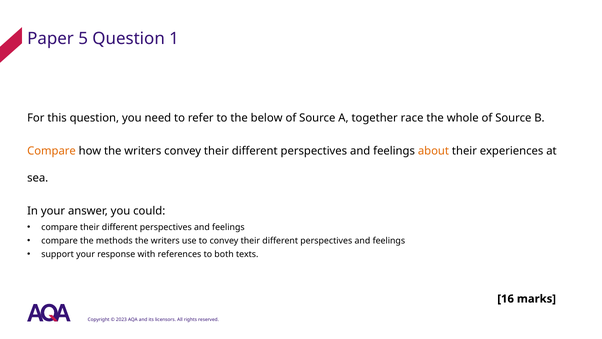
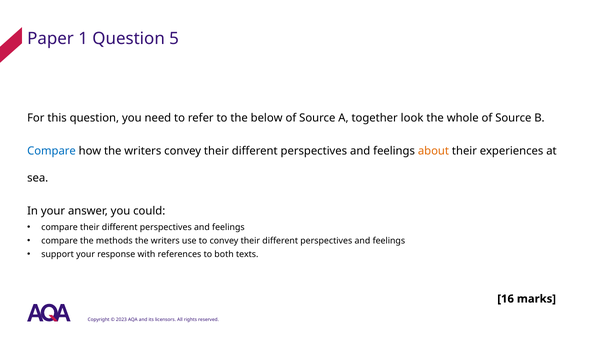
5: 5 -> 1 (83, 38)
1: 1 -> 5 (174, 38)
race: race -> look (412, 118)
Compare colour: orange -> blue (51, 151)
